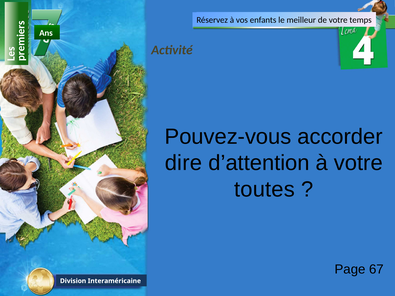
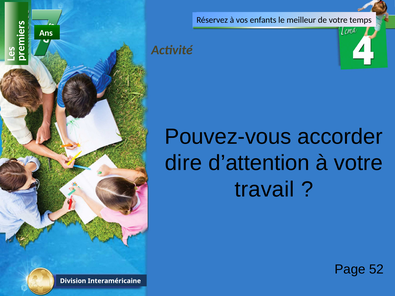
toutes: toutes -> travail (264, 189)
67: 67 -> 52 (376, 270)
